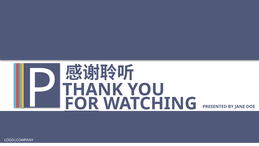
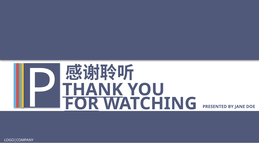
THANK underline: none -> present (93, 89)
